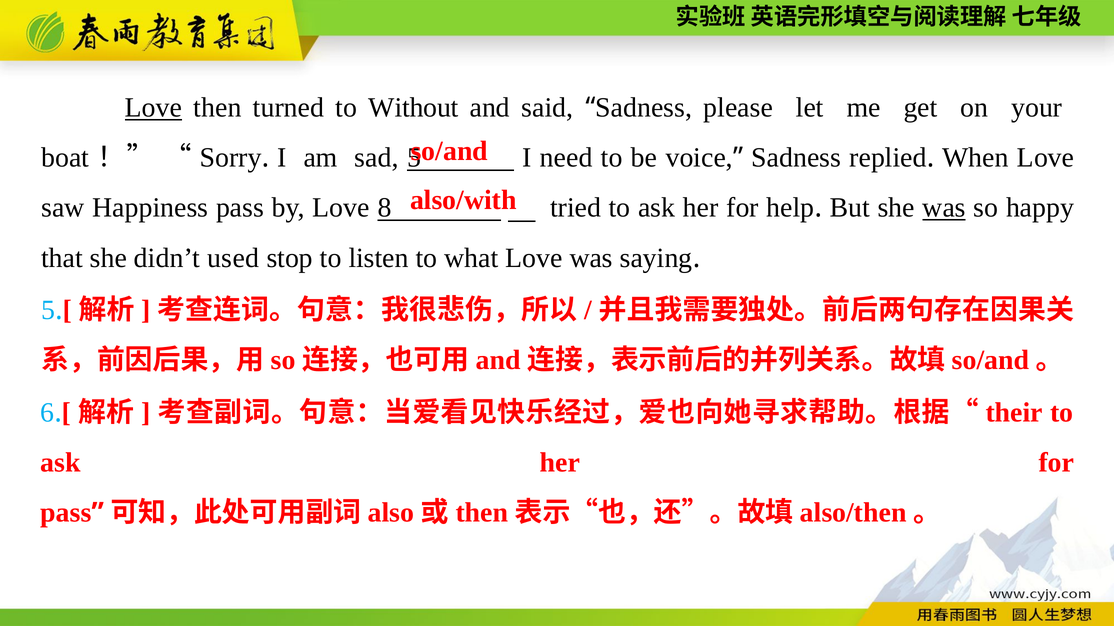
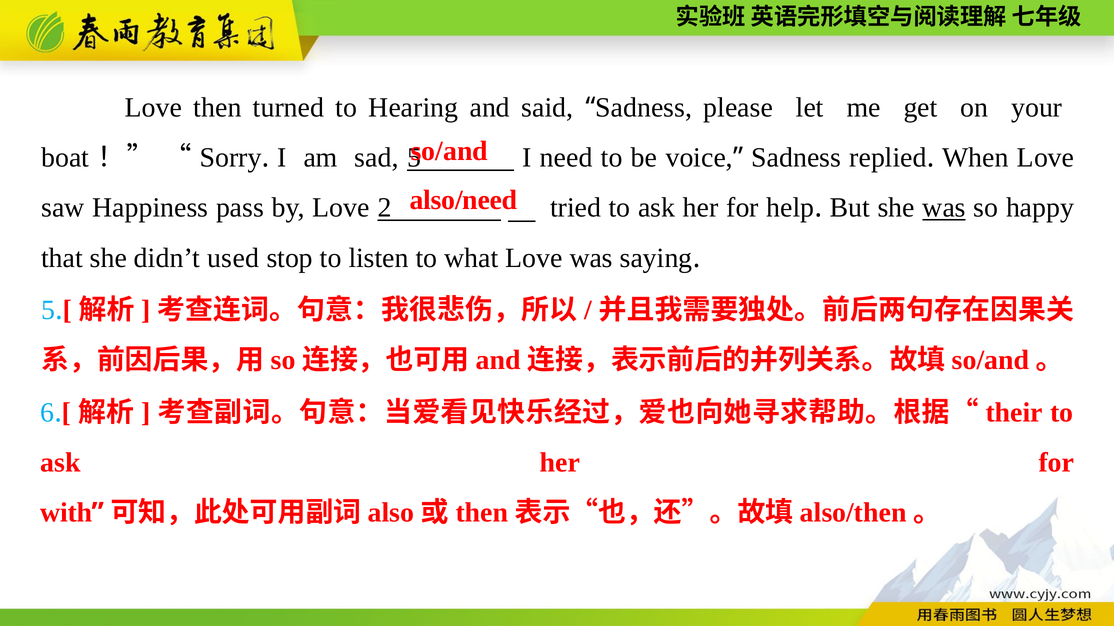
Love underline: present -> none (153, 108)
Without: Without -> Hearing (413, 108)
also/with: also/with -> also/need (464, 200)
8: 8 -> 2 (385, 208)
pass: pass -> with (66, 513)
